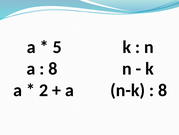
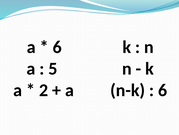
5: 5 -> 6 (57, 47)
8: 8 -> 5 (53, 68)
8: 8 -> 6 (163, 90)
